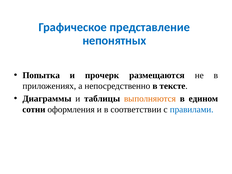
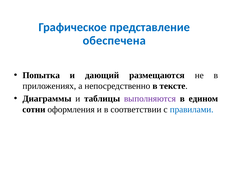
непонятных: непонятных -> обеспечена (114, 41)
прочерк: прочерк -> дающий (102, 75)
выполняются colour: orange -> purple (150, 99)
